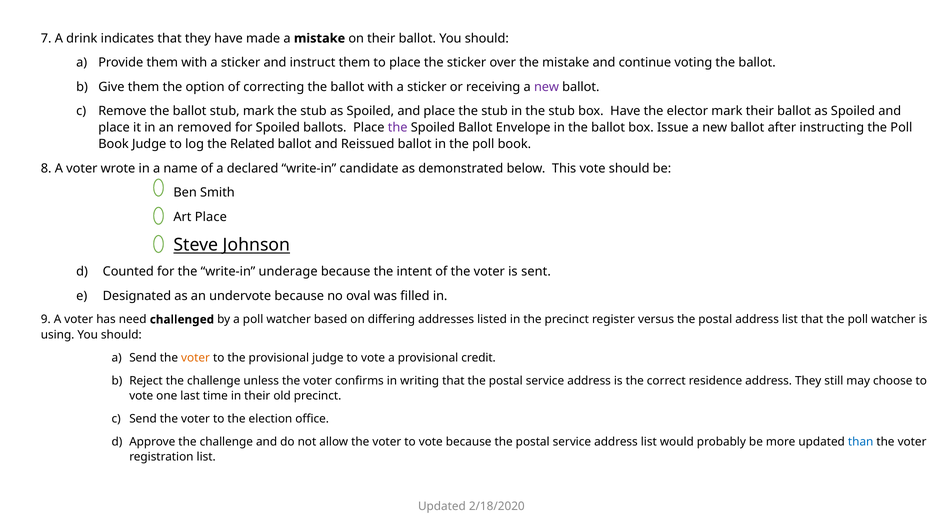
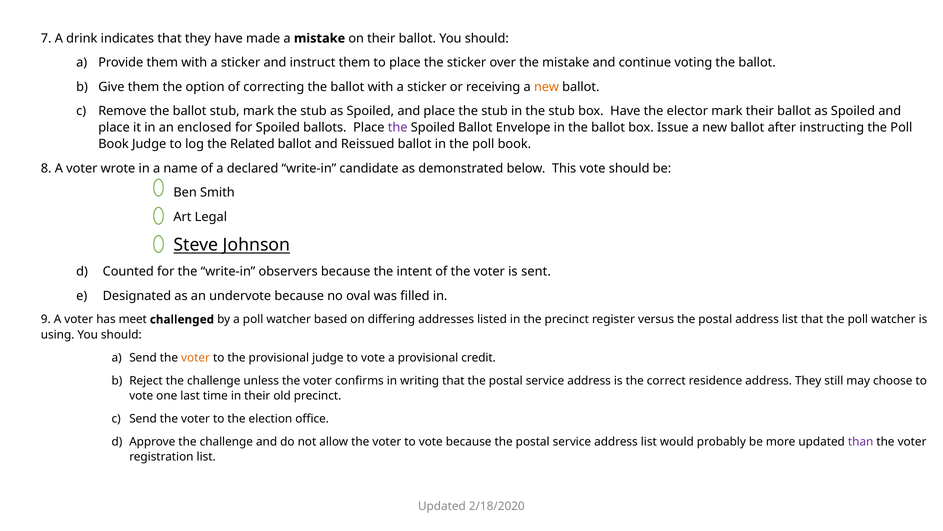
new colour: purple -> orange (547, 87)
removed: removed -> enclosed (204, 127)
Art Place: Place -> Legal (211, 217)
underage: underage -> observers (288, 271)
need: need -> meet (133, 319)
than colour: blue -> purple (861, 441)
